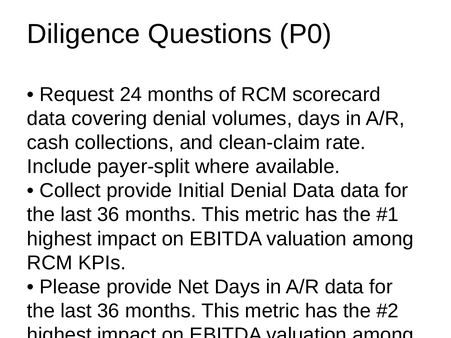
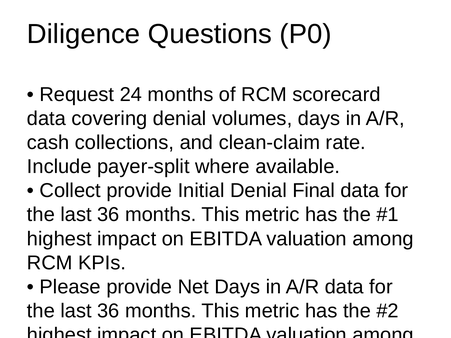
Denial Data: Data -> Final (314, 191)
